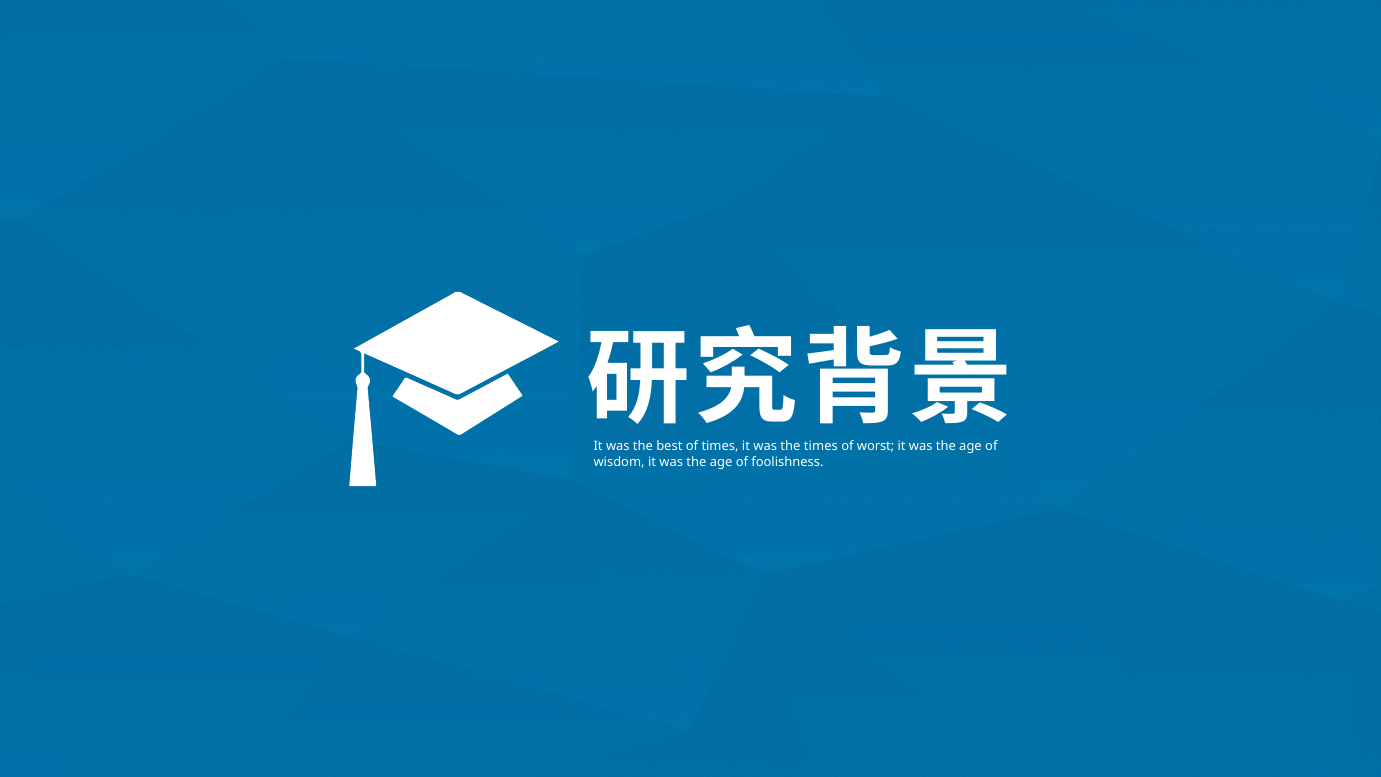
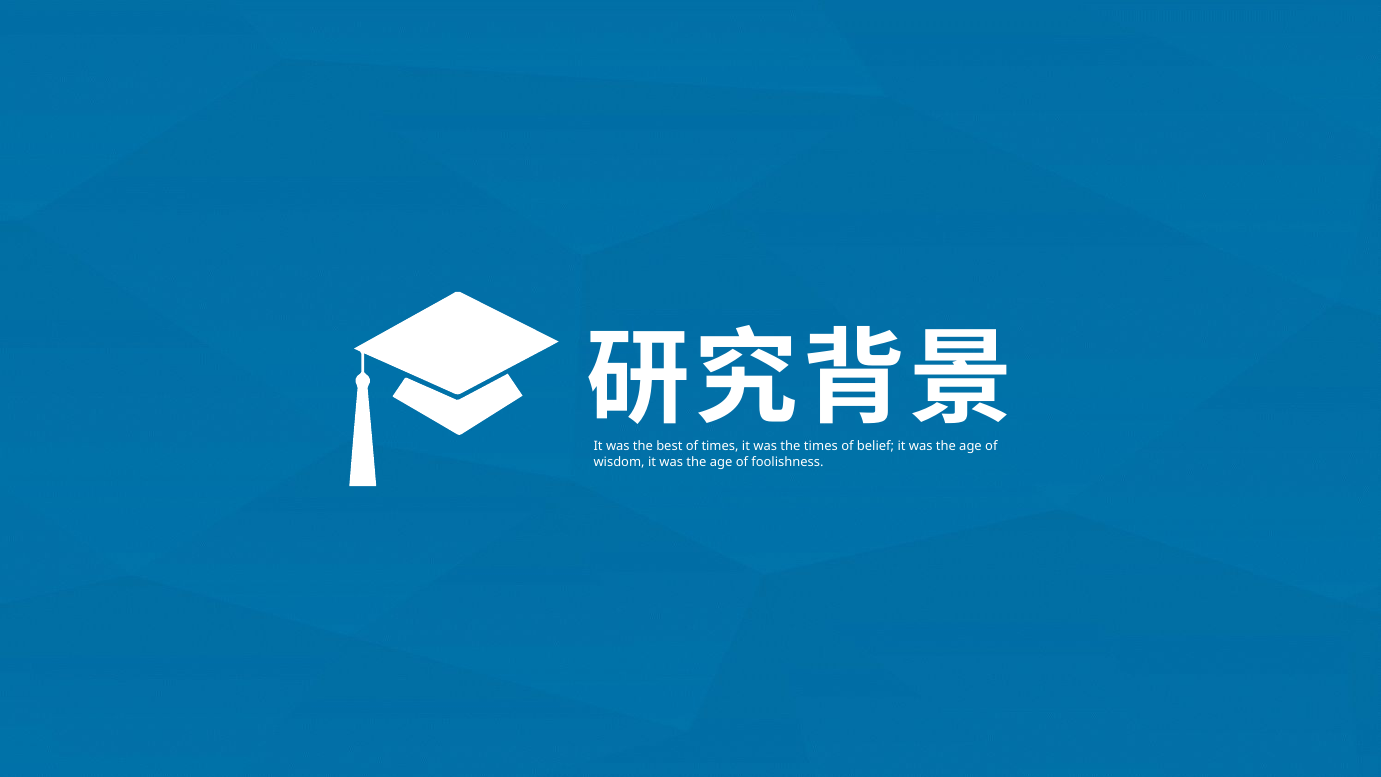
worst: worst -> belief (876, 446)
